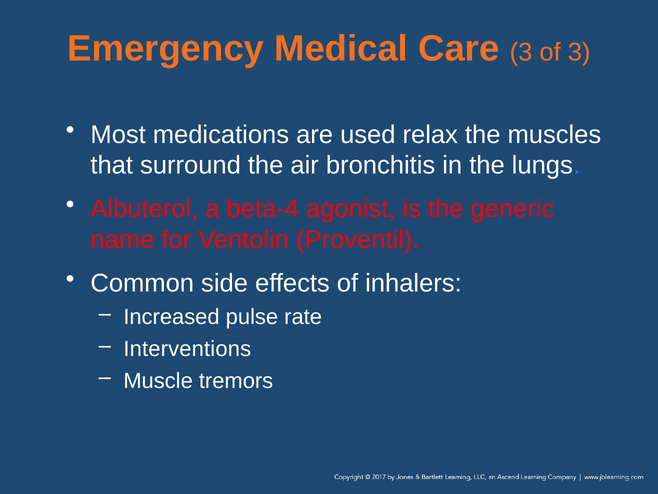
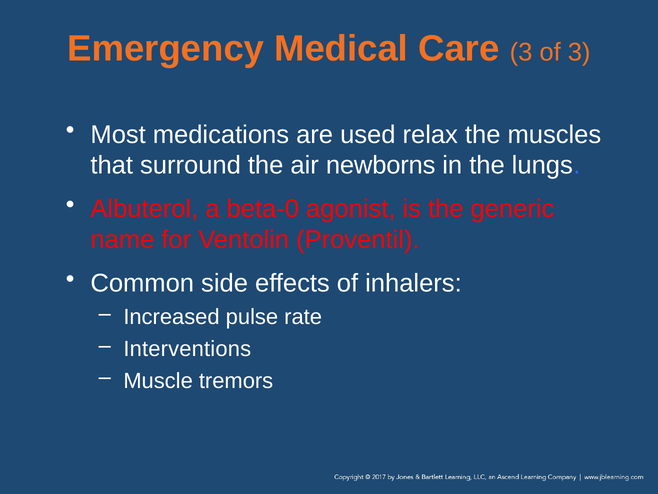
bronchitis: bronchitis -> newborns (381, 165)
beta-4: beta-4 -> beta-0 (263, 209)
